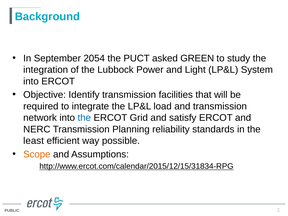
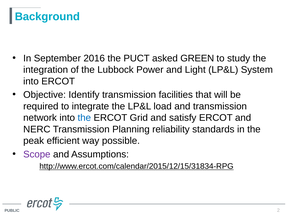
2054: 2054 -> 2016 (94, 58)
least: least -> peak (34, 141)
Scope colour: orange -> purple (37, 154)
